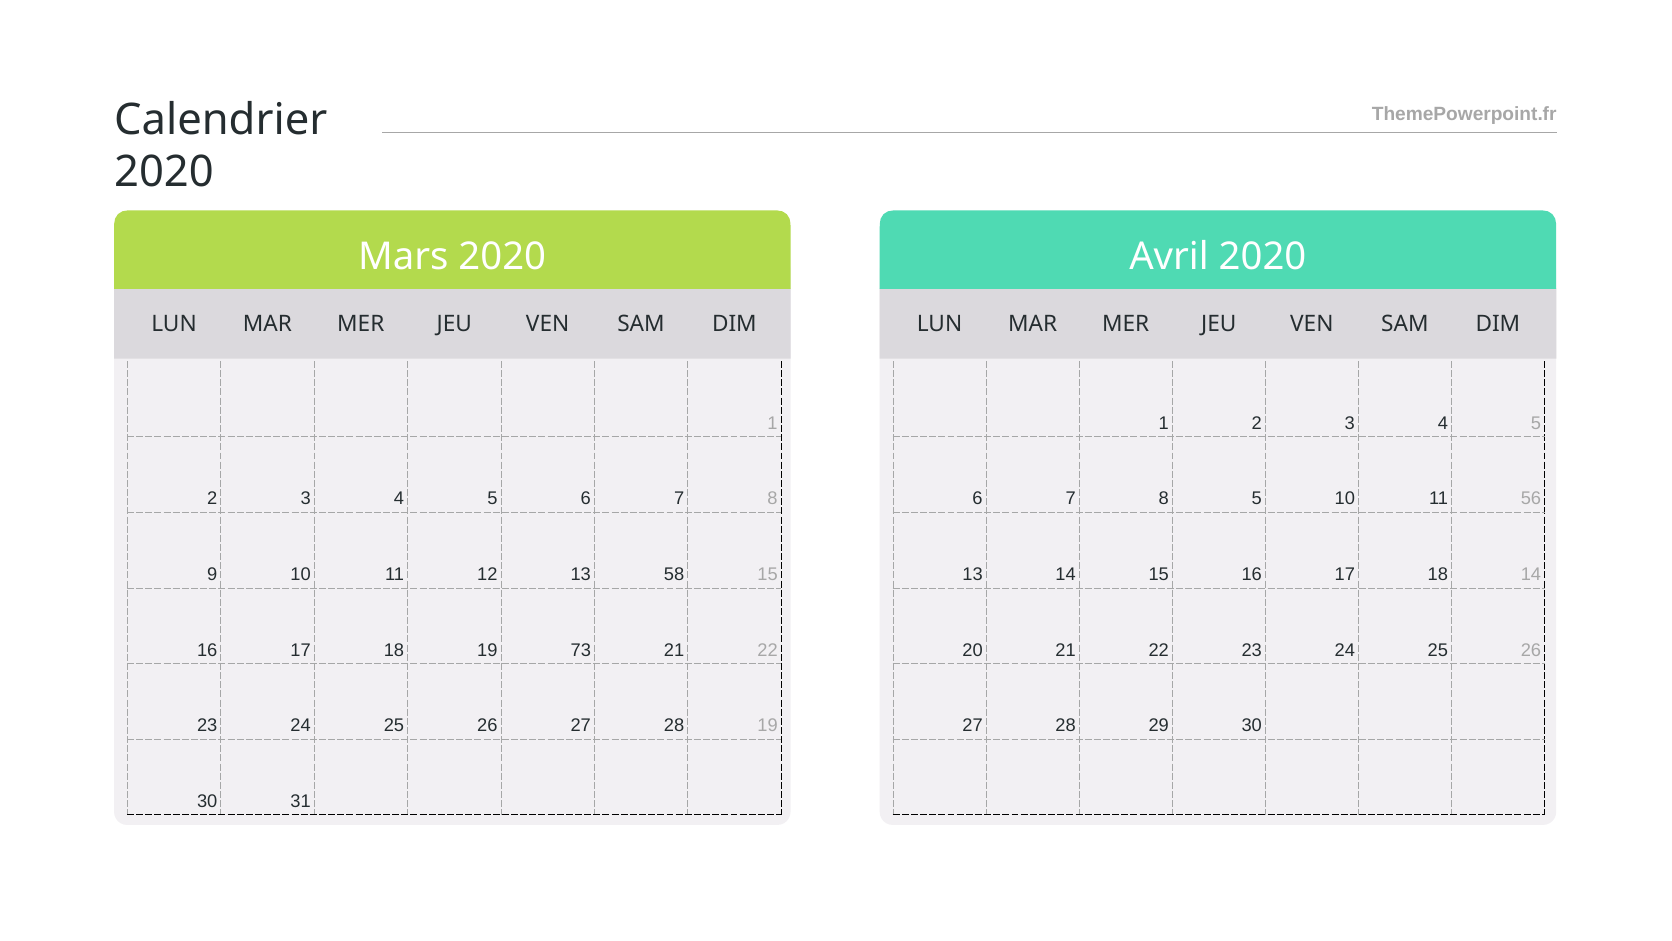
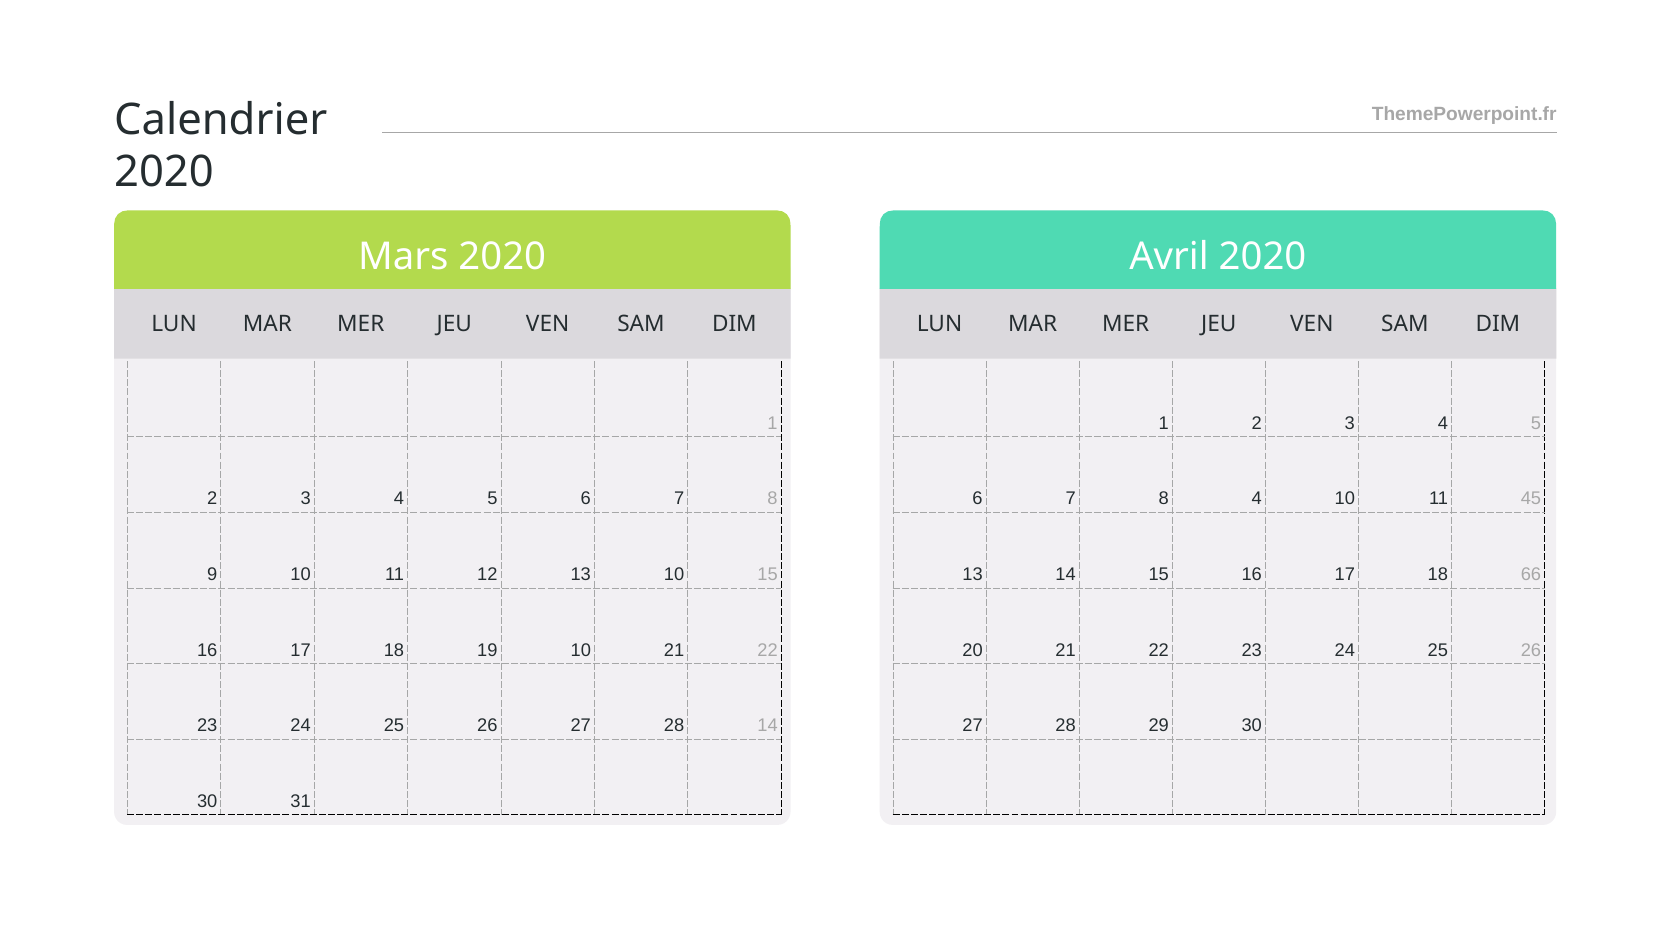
8 5: 5 -> 4 (1257, 499)
56: 56 -> 45 (1531, 499)
13 58: 58 -> 10 (674, 574)
18 14: 14 -> 66 (1531, 574)
19 73: 73 -> 10 (581, 650)
28 19: 19 -> 14 (768, 725)
